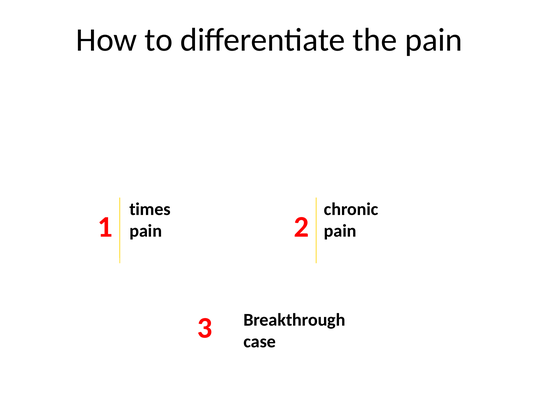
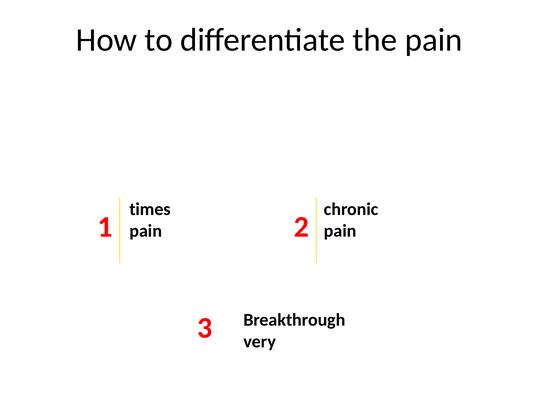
case: case -> very (260, 342)
